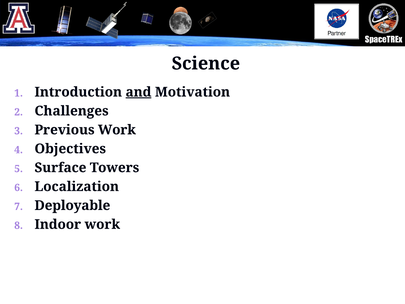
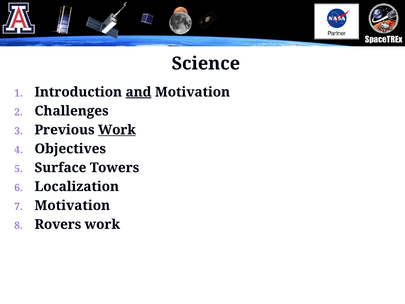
Work underline: none -> present (117, 130)
Deployable: Deployable -> Motivation (72, 205)
Indoor: Indoor -> Rovers (58, 224)
